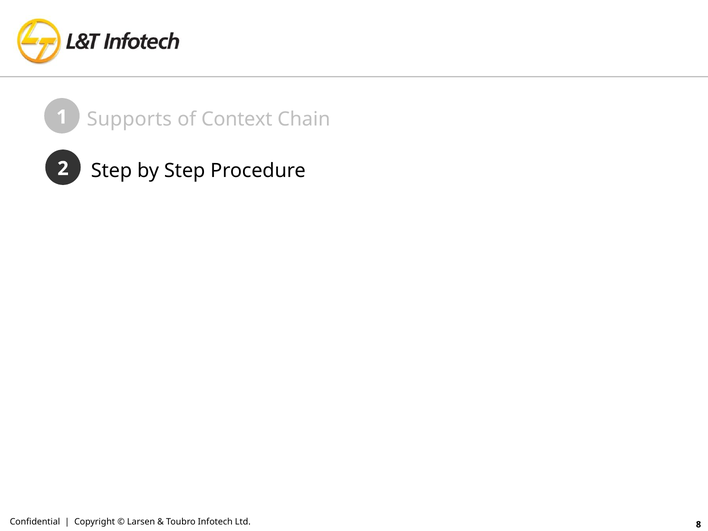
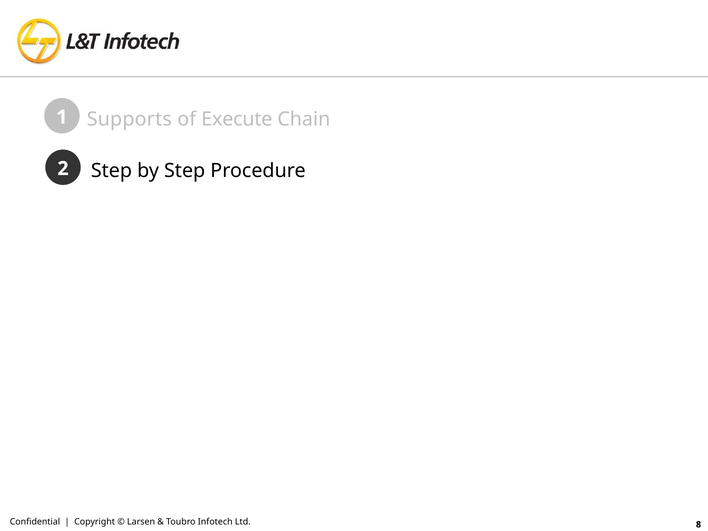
Context: Context -> Execute (237, 119)
